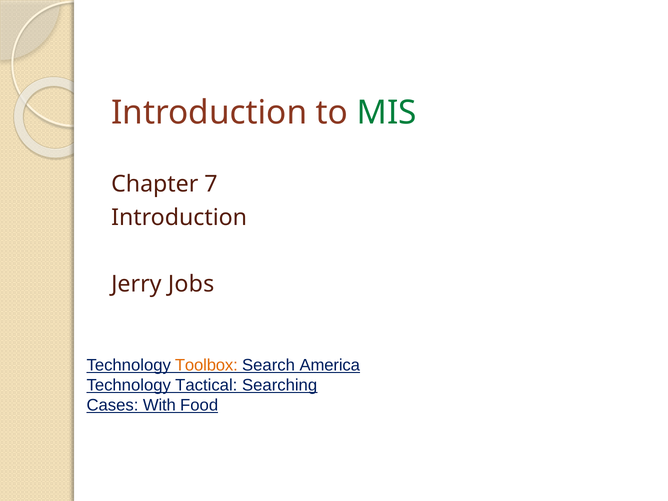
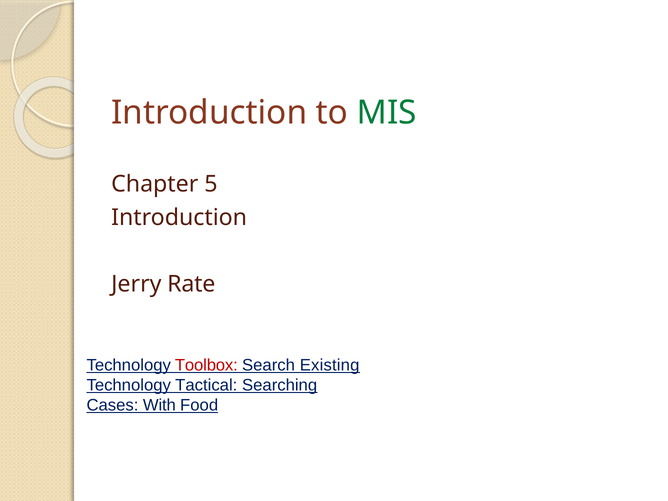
7: 7 -> 5 (211, 184)
Jobs: Jobs -> Rate (191, 284)
Toolbox colour: orange -> red (206, 365)
America: America -> Existing (330, 365)
